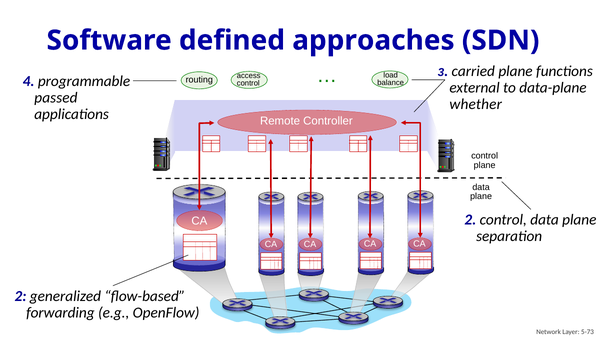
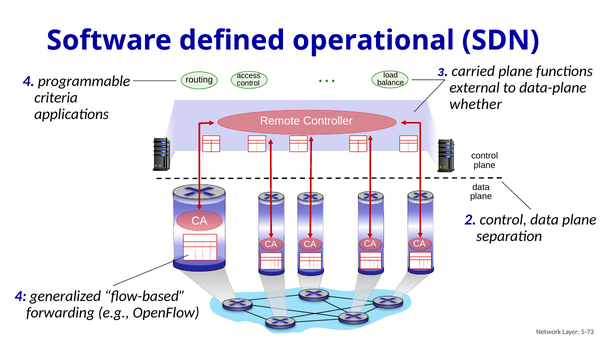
approaches: approaches -> operational (373, 40)
passed: passed -> criteria (56, 98)
2: 2 -> 4 (20, 296)
